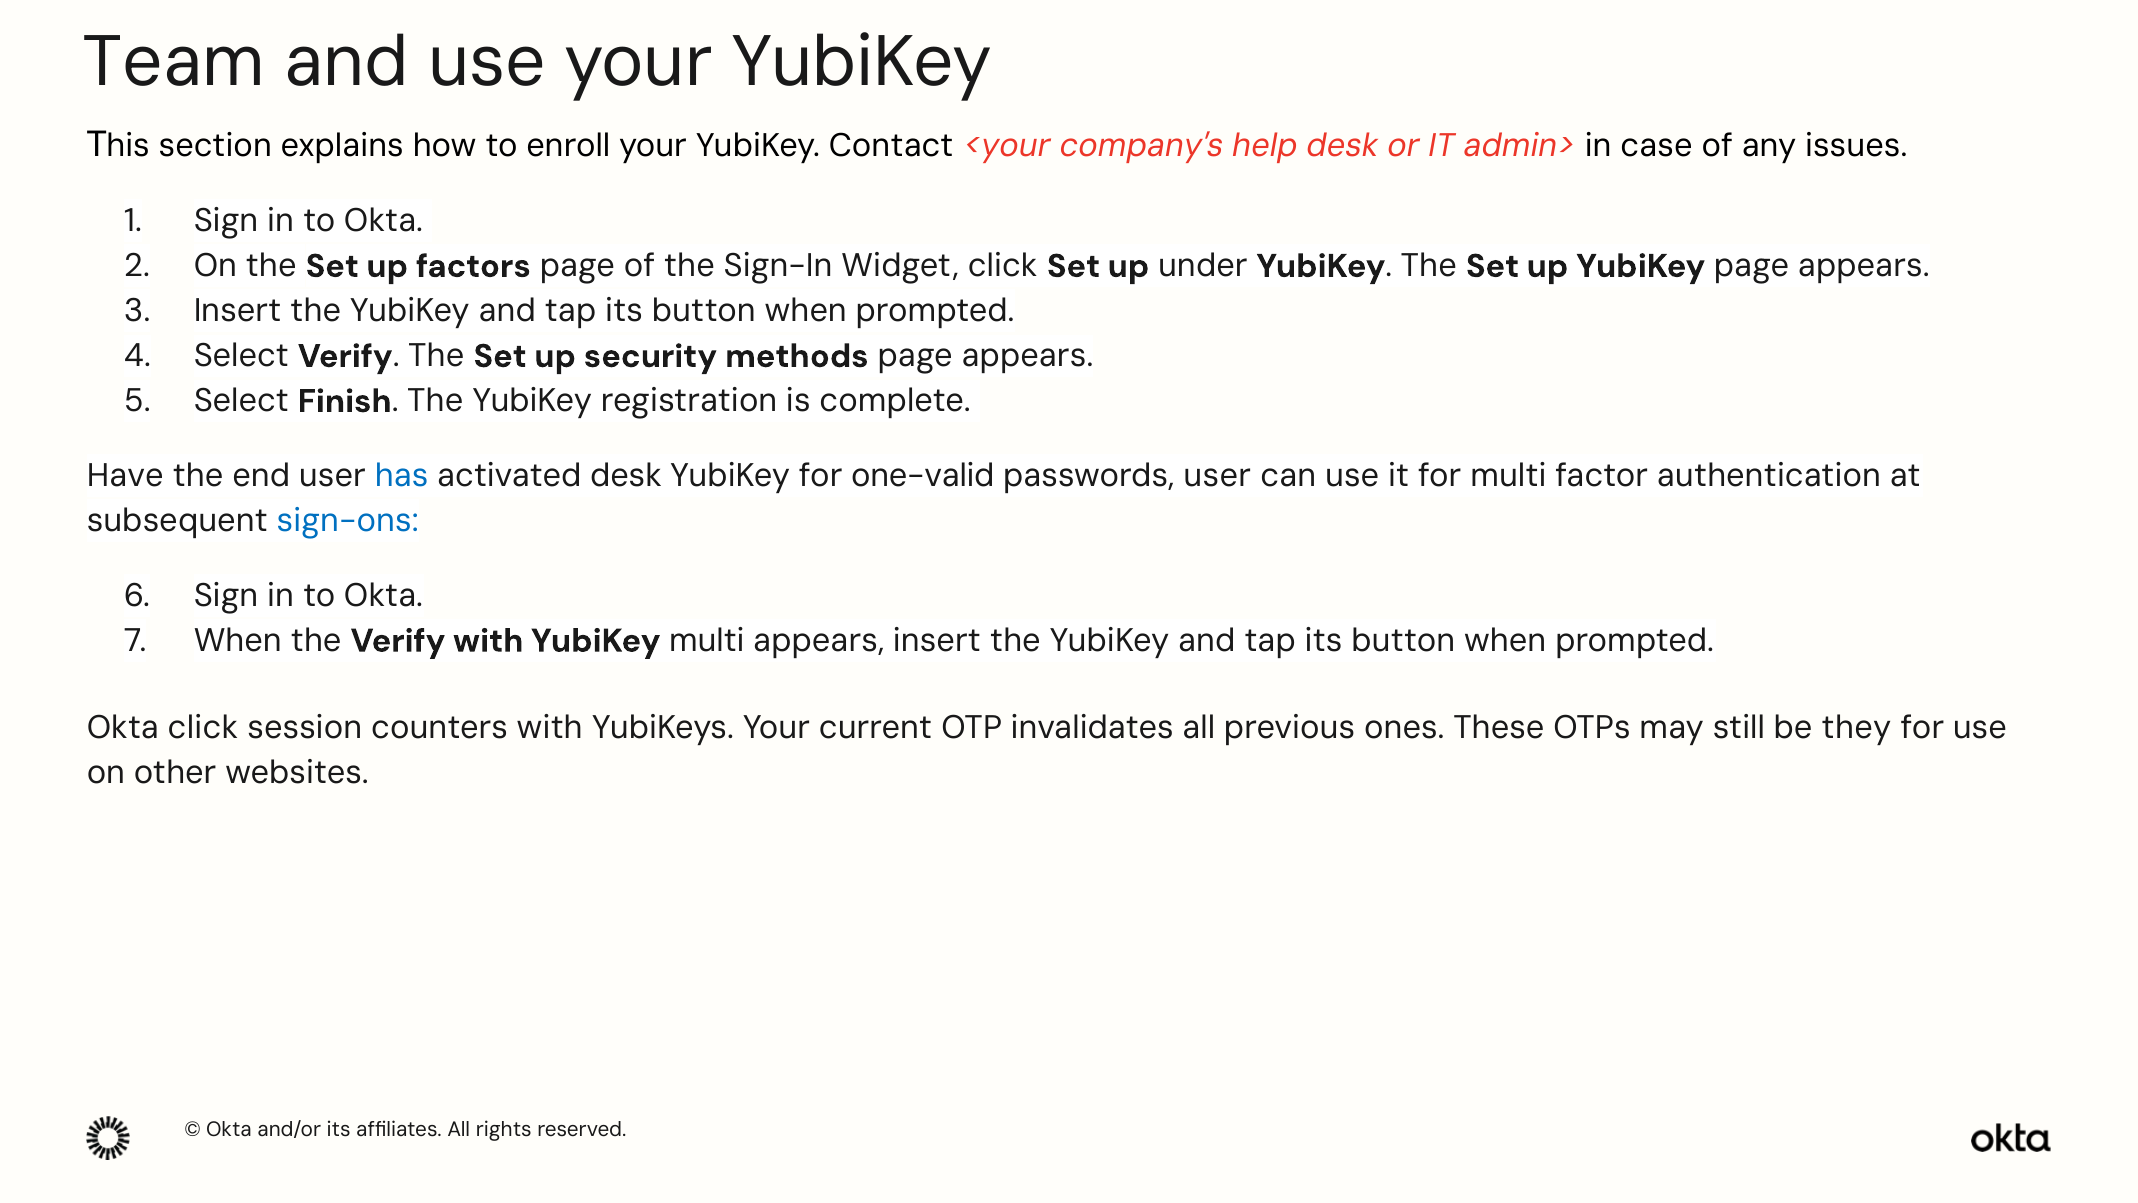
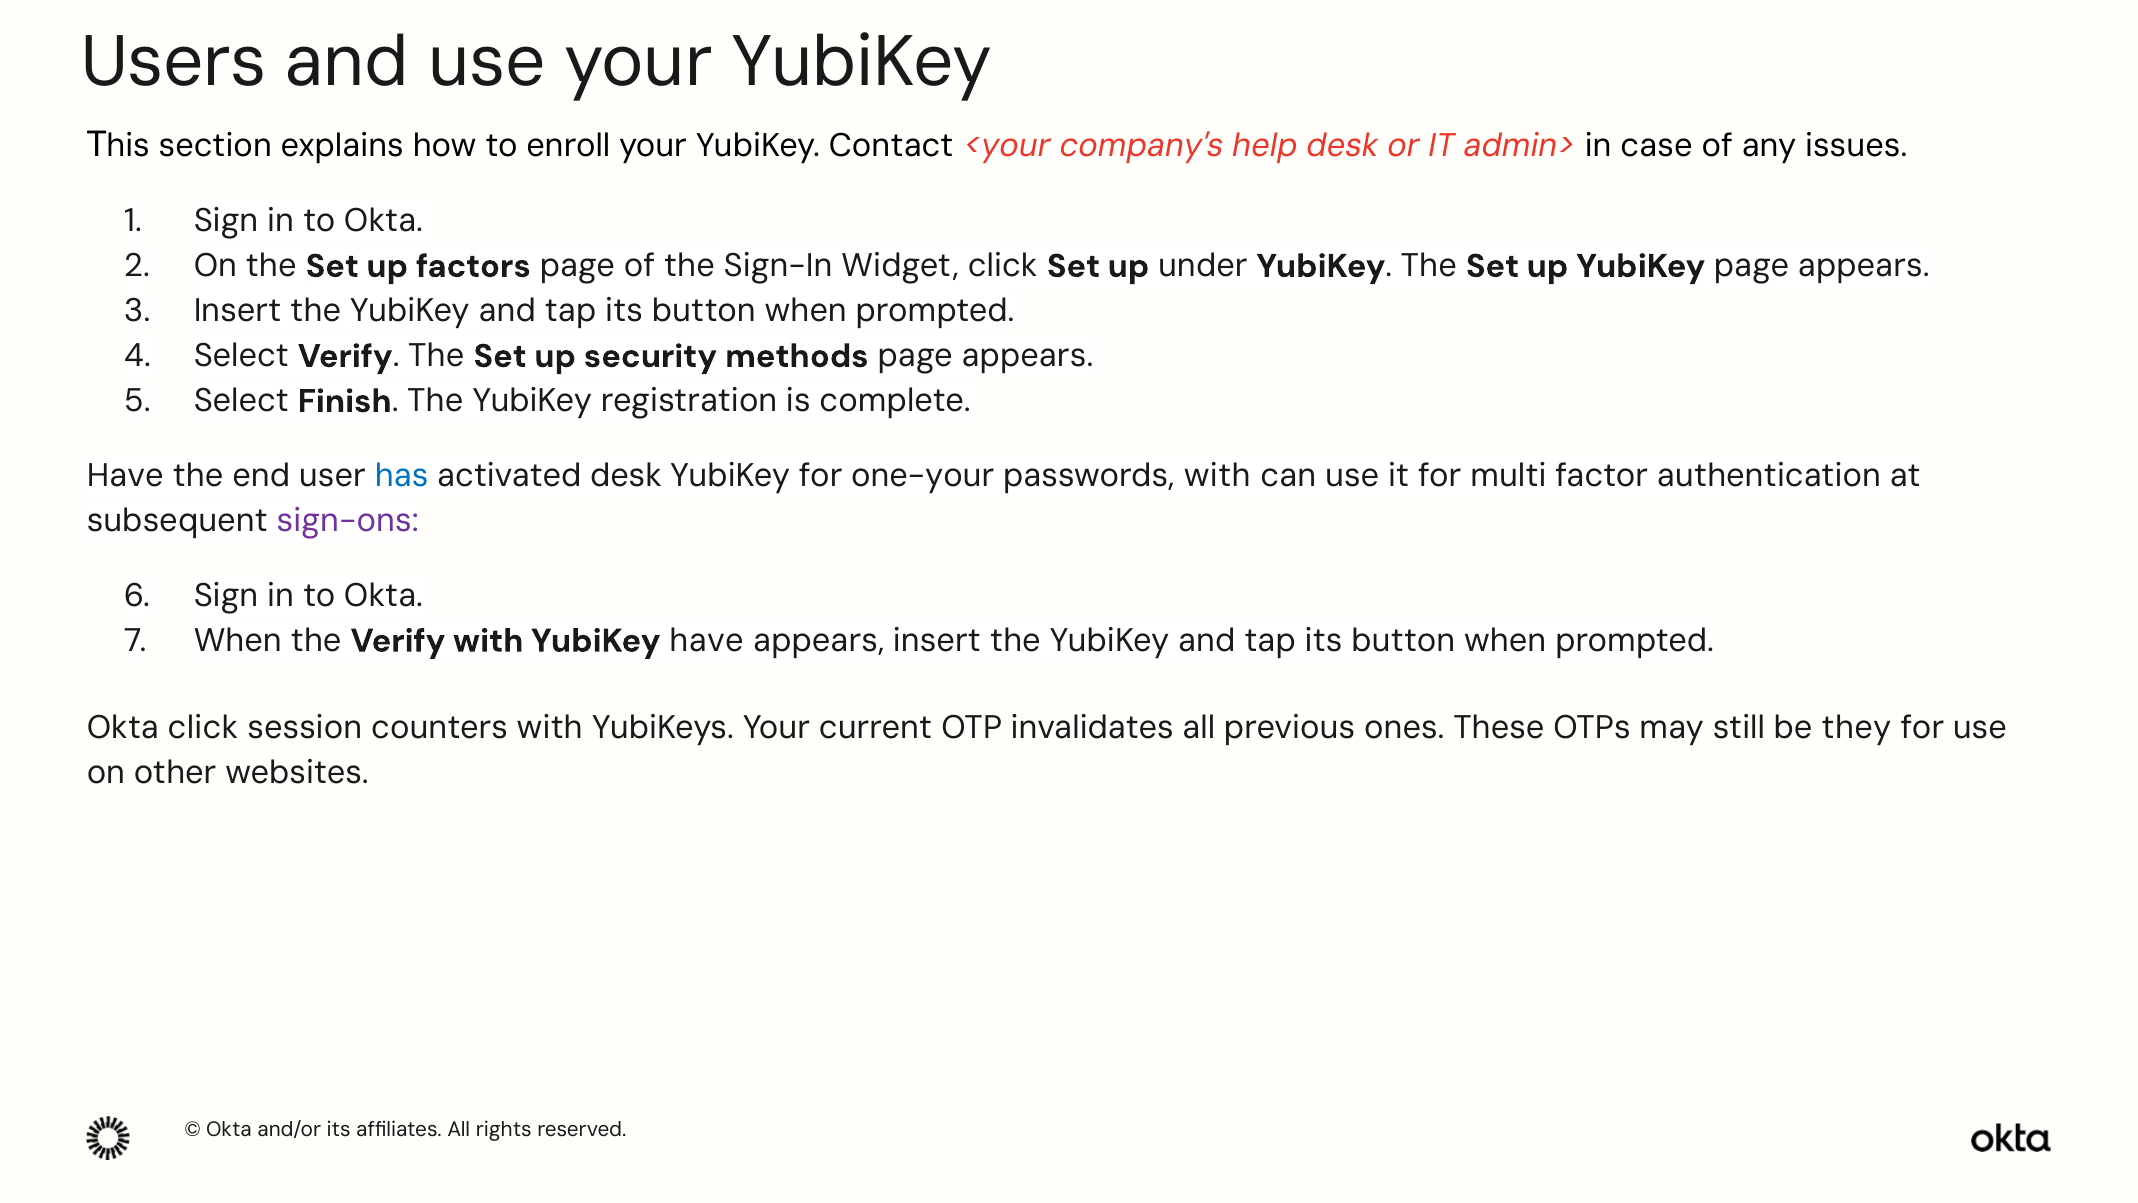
Team: Team -> Users (174, 62)
one-valid: one-valid -> one-your (923, 476)
passwords user: user -> with (1217, 476)
sign-ons colour: blue -> purple (348, 521)
YubiKey multi: multi -> have (707, 641)
